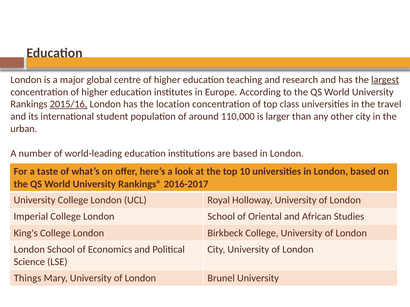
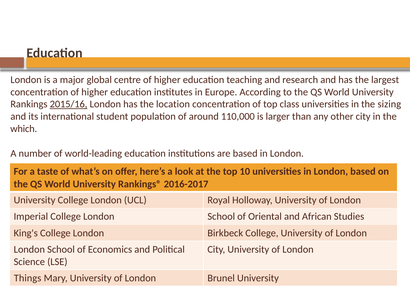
largest underline: present -> none (385, 80)
travel: travel -> sizing (389, 104)
urban: urban -> which (24, 129)
